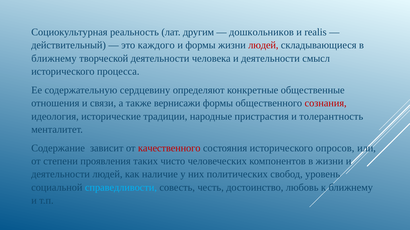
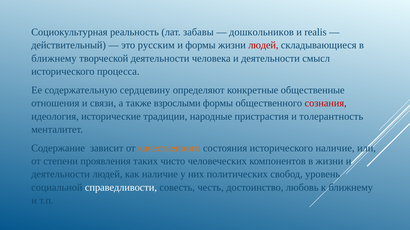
другим: другим -> забавы (198, 32)
каждого: каждого -> русским (156, 45)
вернисажи: вернисажи -> взрослыми (177, 103)
качественного colour: red -> orange (169, 148)
исторического опросов: опросов -> наличие (335, 148)
справедливости colour: light blue -> white (121, 188)
